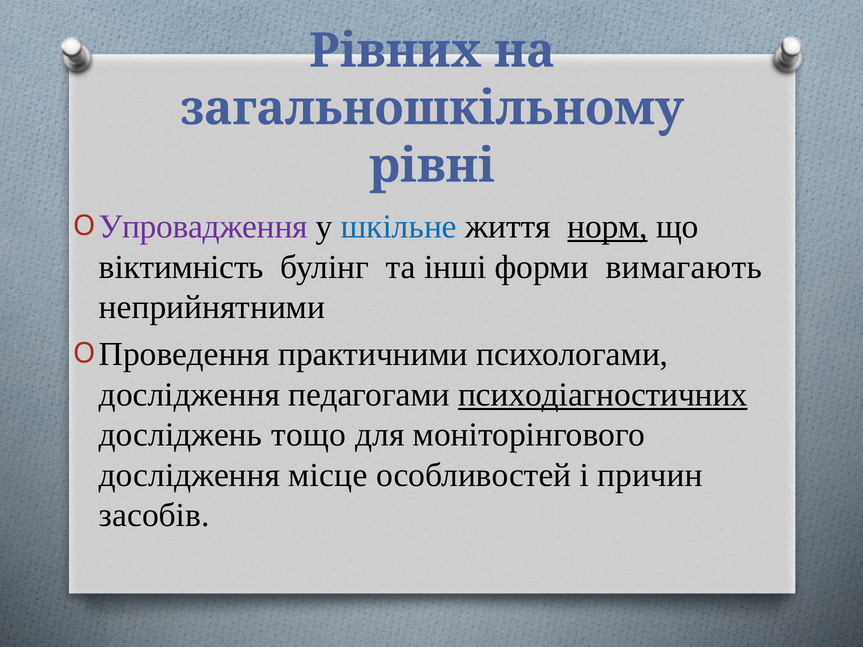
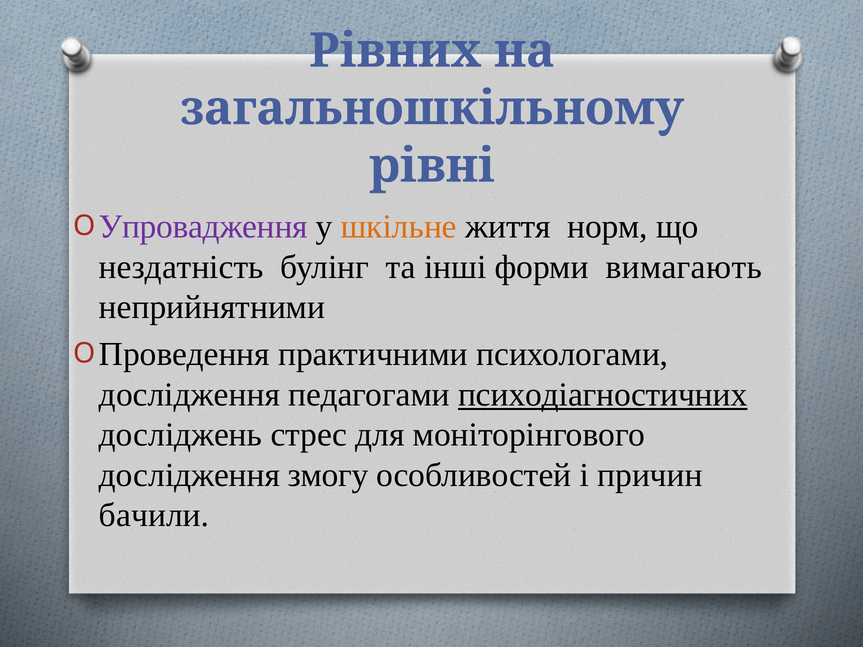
шкільне colour: blue -> orange (399, 227)
норм underline: present -> none (608, 227)
віктимність: віктимність -> нездатність (181, 267)
тощо: тощо -> стрес (309, 435)
місце: місце -> змогу (328, 475)
засобів: засобів -> бачили (154, 516)
